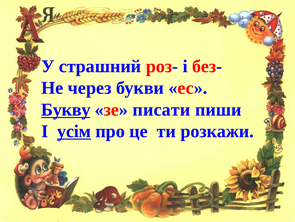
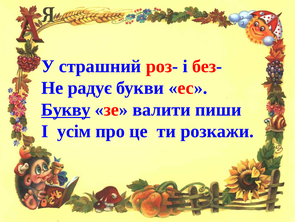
через: через -> радує (90, 88)
писати: писати -> валити (162, 109)
усім underline: present -> none (74, 131)
